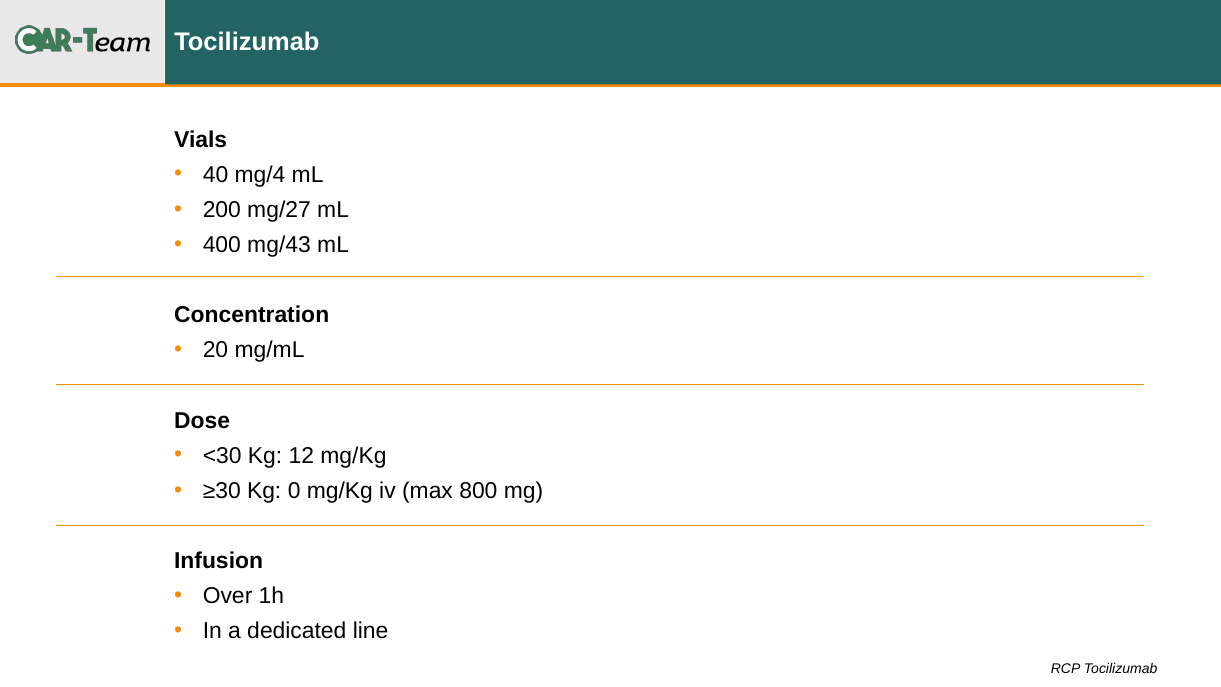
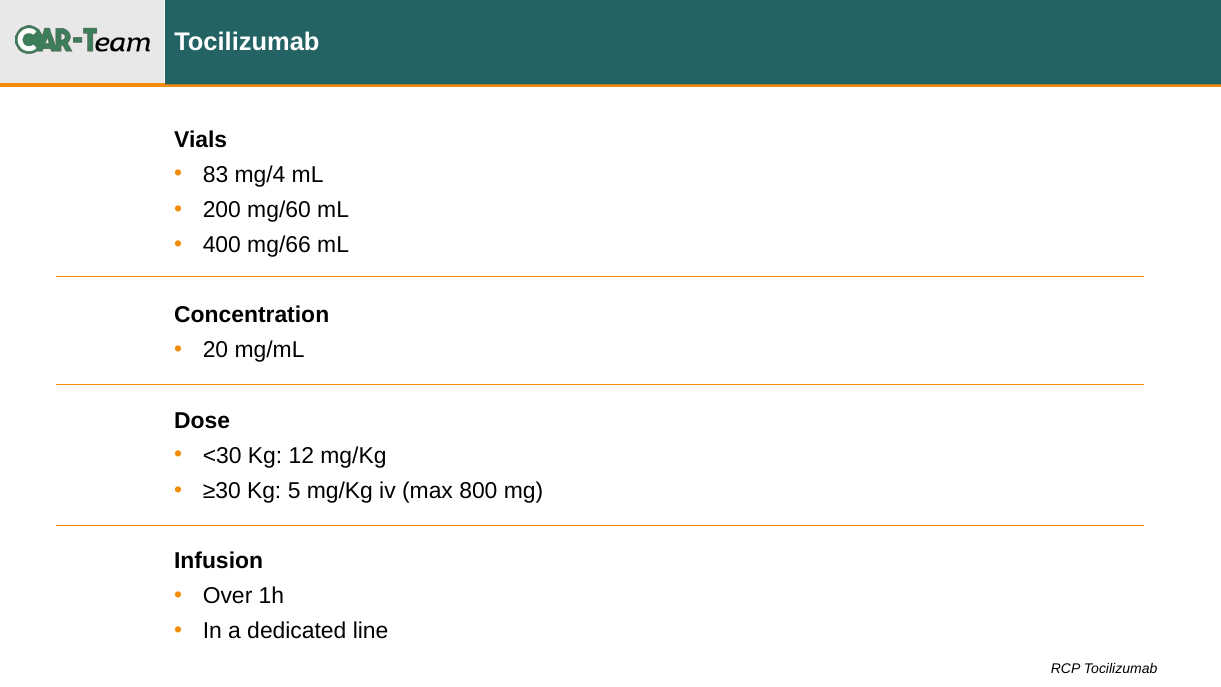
40: 40 -> 83 (216, 175)
mg/27: mg/27 -> mg/60 (279, 210)
mg/43: mg/43 -> mg/66 (279, 245)
0: 0 -> 5 (294, 491)
